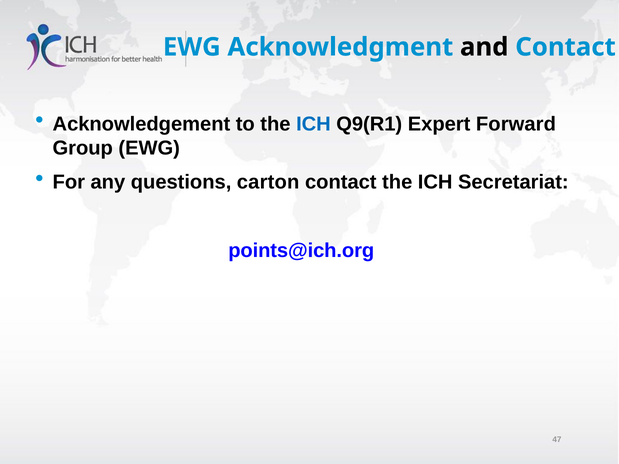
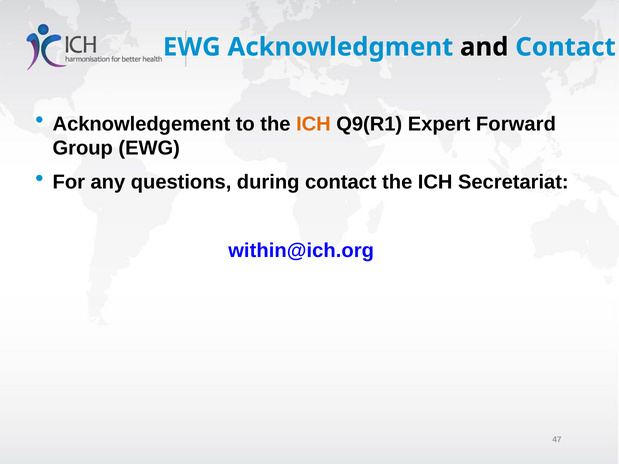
ICH colour: blue -> orange (313, 124)
carton: carton -> during (268, 182)
points@ich.org: points@ich.org -> within@ich.org (301, 251)
